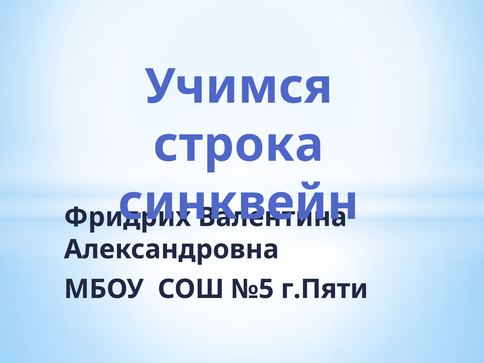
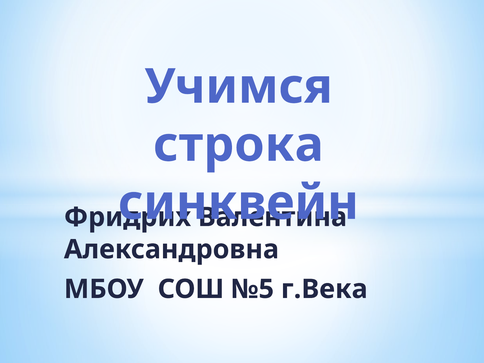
г.Пяти: г.Пяти -> г.Века (324, 289)
